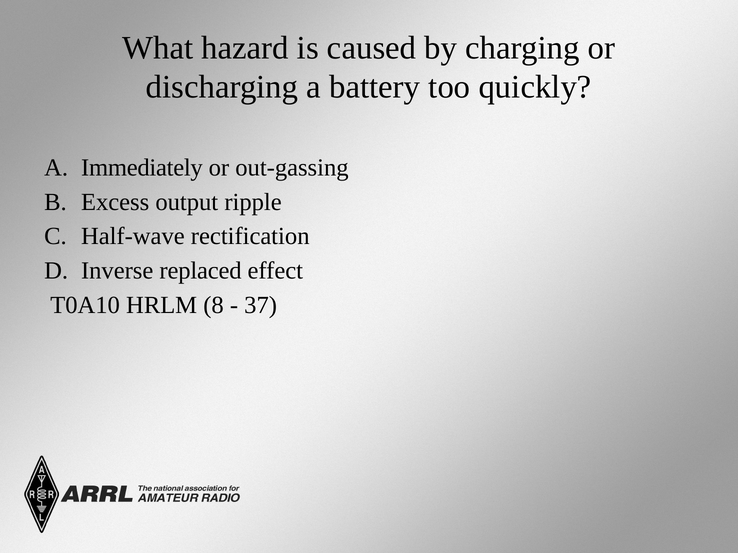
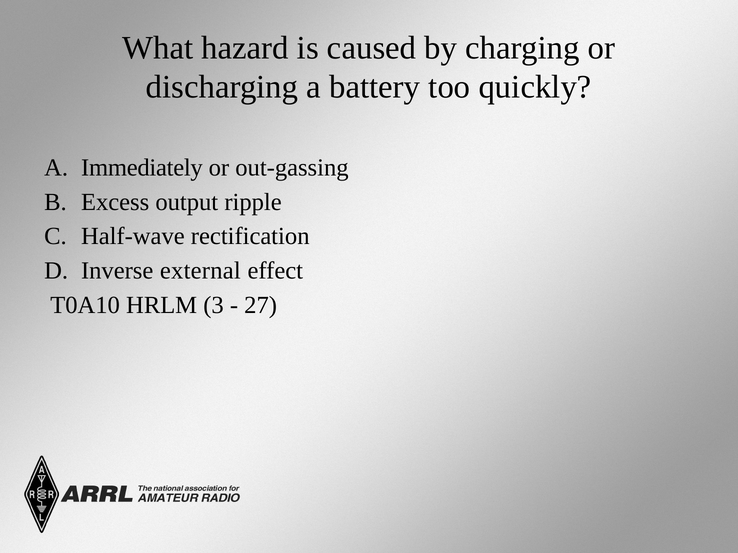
replaced: replaced -> external (200, 271)
8: 8 -> 3 (214, 305)
37: 37 -> 27 (261, 305)
